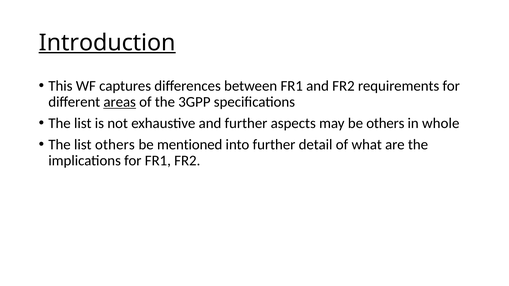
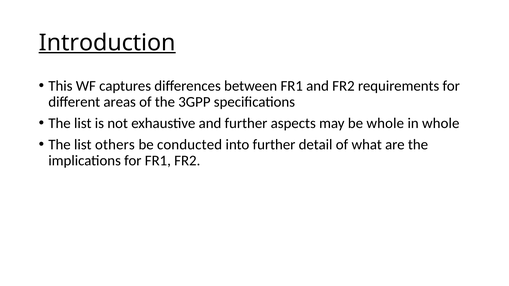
areas underline: present -> none (120, 102)
be others: others -> whole (385, 123)
mentioned: mentioned -> conducted (190, 145)
